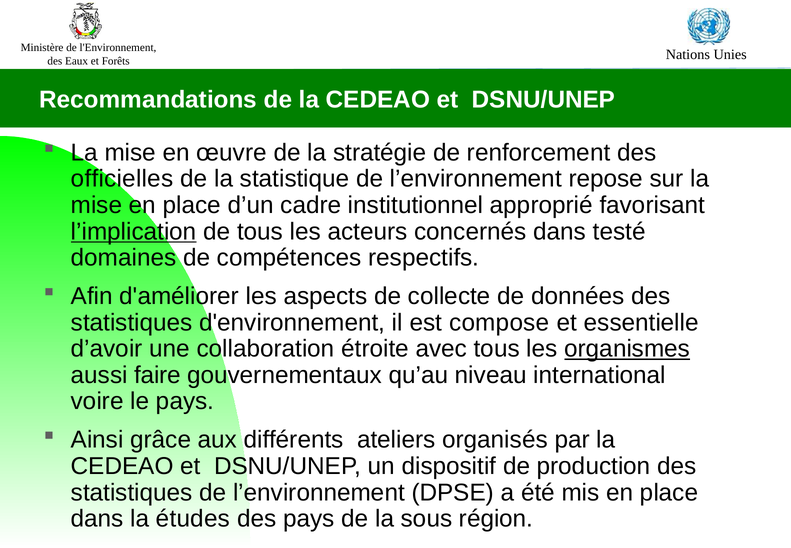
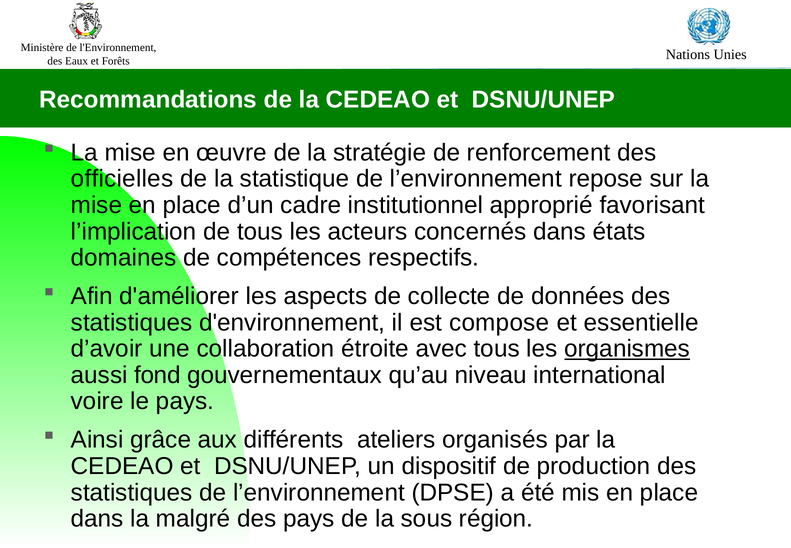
l’implication underline: present -> none (134, 231)
testé: testé -> états (619, 231)
faire: faire -> fond (157, 375)
études: études -> malgré (193, 518)
